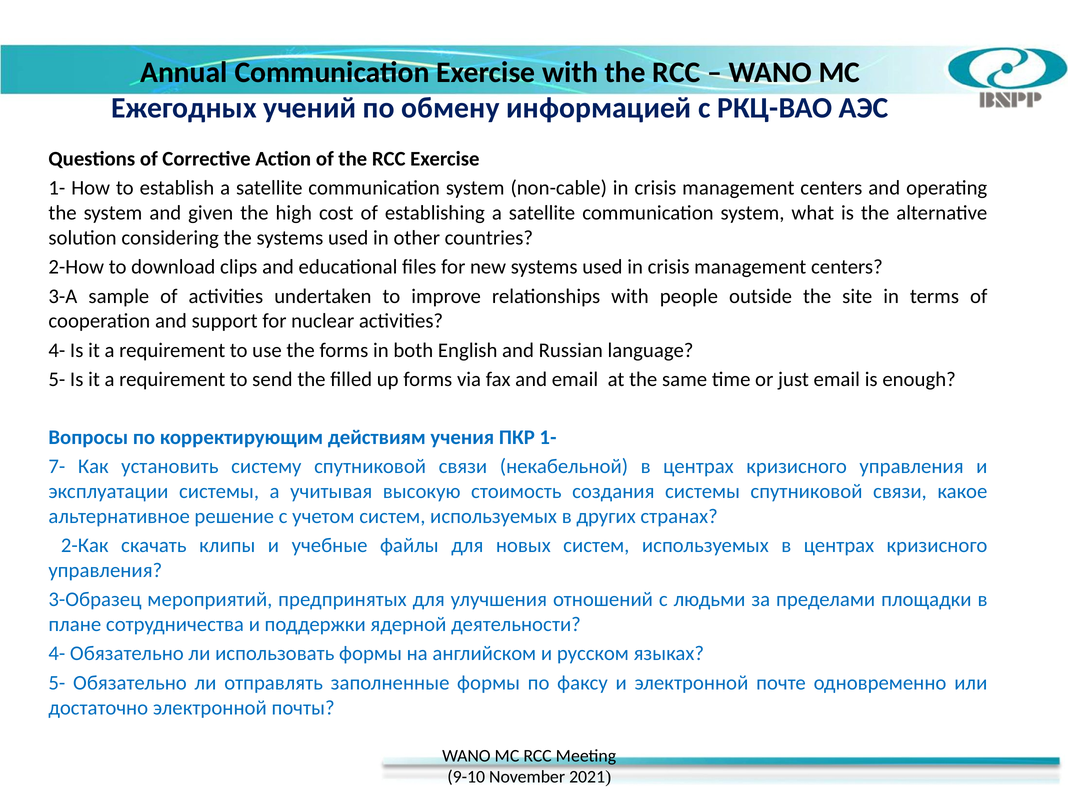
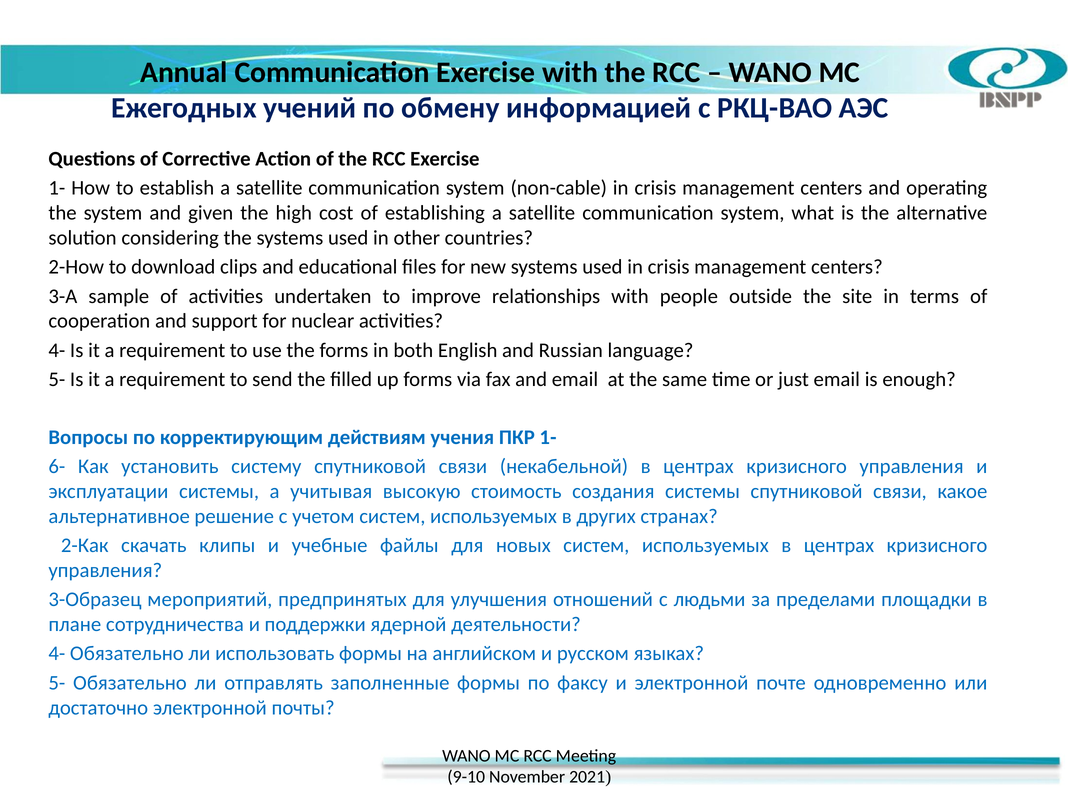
7-: 7- -> 6- (57, 467)
